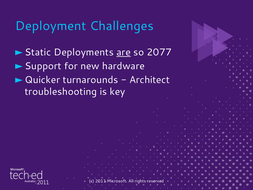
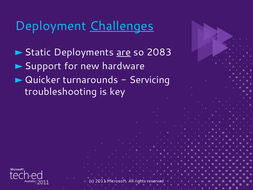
Challenges underline: none -> present (122, 26)
2077: 2077 -> 2083 (159, 52)
Architect: Architect -> Servicing (150, 80)
